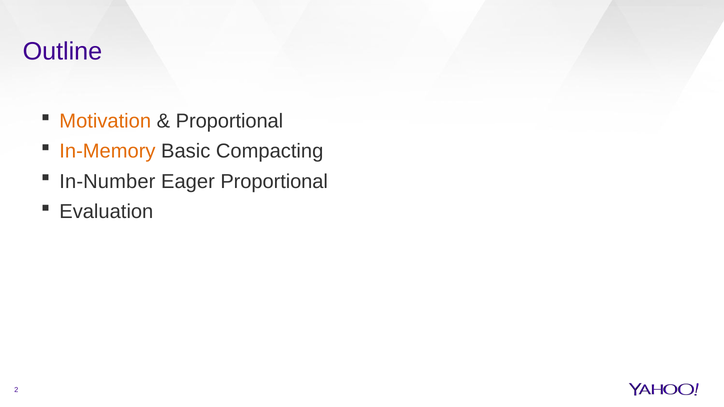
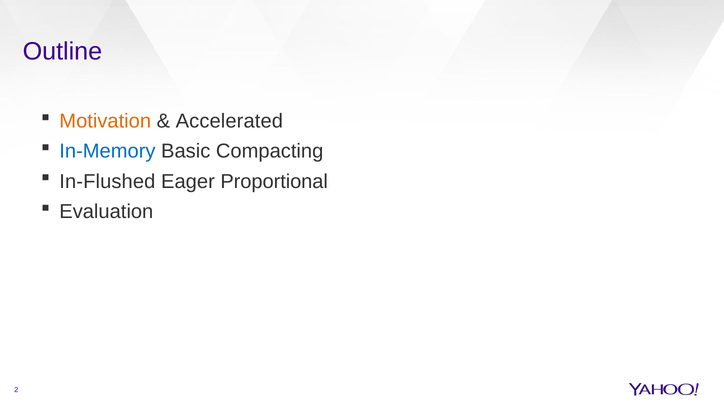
Proportional: Proportional -> Accelerated (229, 121)
In-Memory colour: orange -> blue (107, 151)
In-Number: In-Number -> In-Flushed (107, 182)
